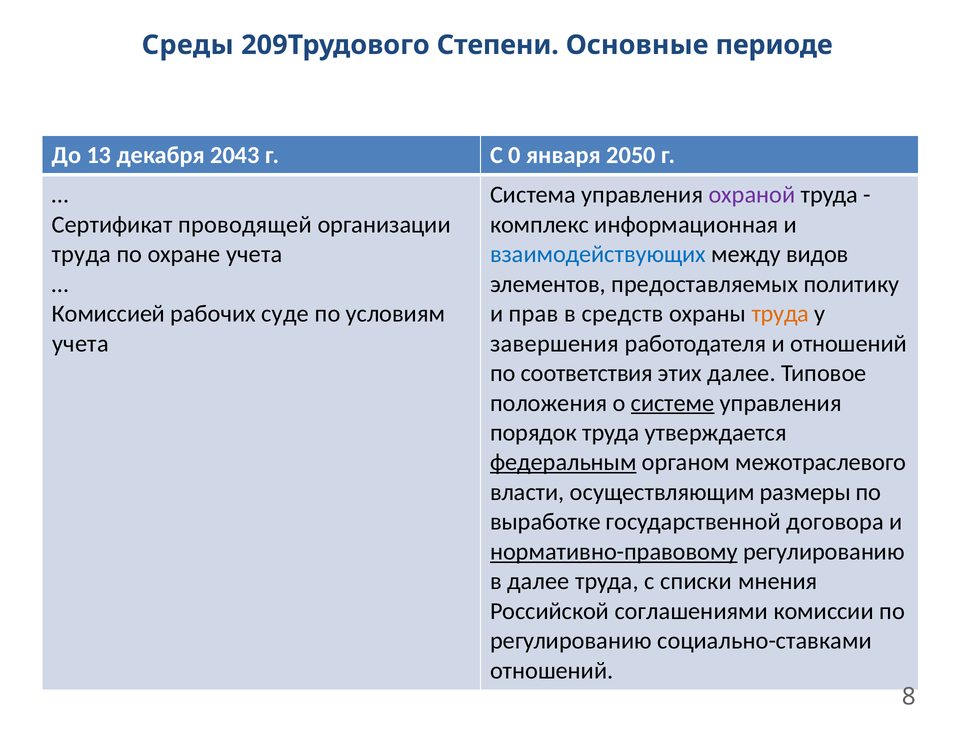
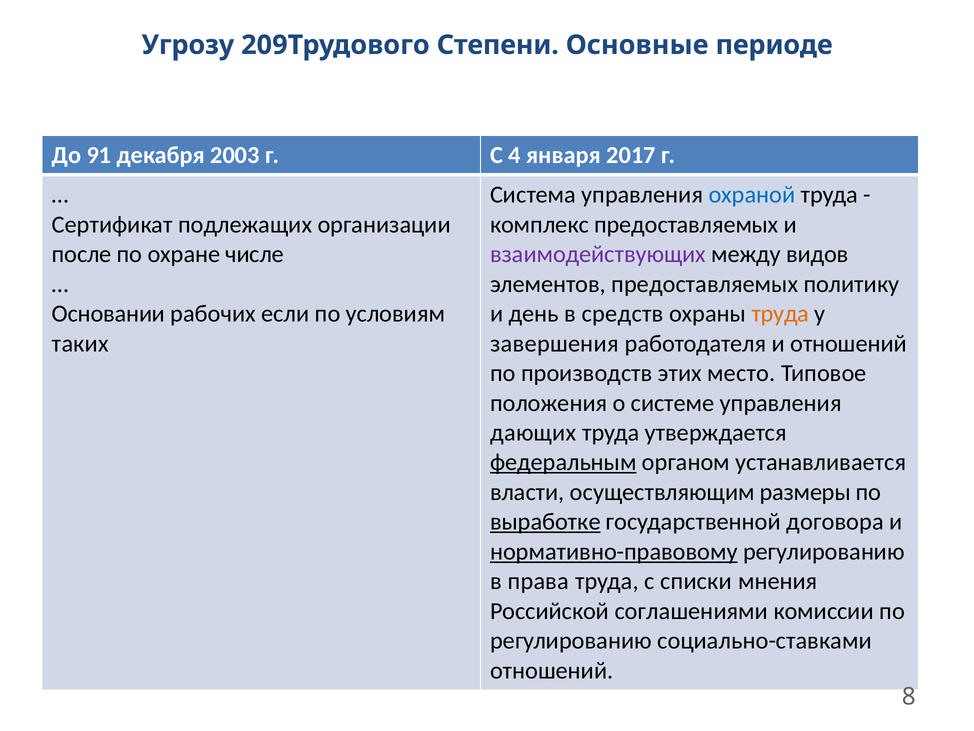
Среды: Среды -> Угрозу (188, 45)
13: 13 -> 91 (99, 155)
2043: 2043 -> 2003 (235, 155)
0: 0 -> 4 (515, 155)
2050: 2050 -> 2017 (631, 155)
охраной colour: purple -> blue (752, 195)
проводящей: проводящей -> подлежащих (245, 224)
комплекс информационная: информационная -> предоставляемых (686, 224)
труда: труда -> после (82, 254)
охране учета: учета -> числе (255, 254)
взаимодействующих colour: blue -> purple (598, 254)
Комиссией: Комиссией -> Основании (109, 314)
суде: суде -> если (285, 314)
прав: прав -> день (534, 314)
учета: учета -> таких (80, 343)
соответствия: соответствия -> производств (587, 373)
этих далее: далее -> место (741, 373)
системе underline: present -> none (673, 403)
порядок: порядок -> дающих (533, 432)
межотраслевого: межотраслевого -> устанавливается (821, 462)
выработке underline: none -> present (545, 522)
в далее: далее -> права (538, 581)
